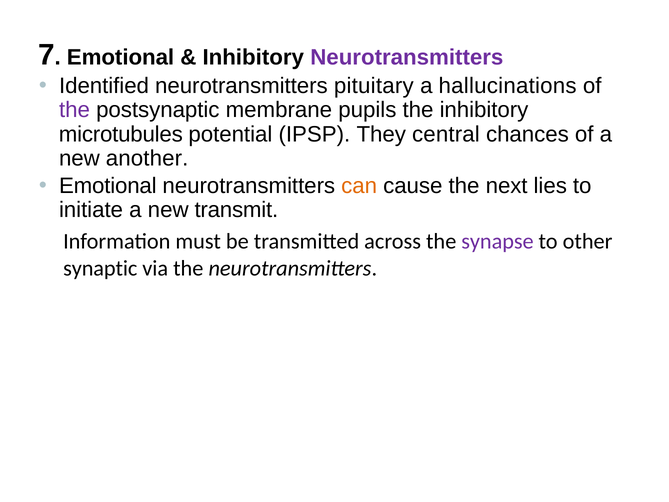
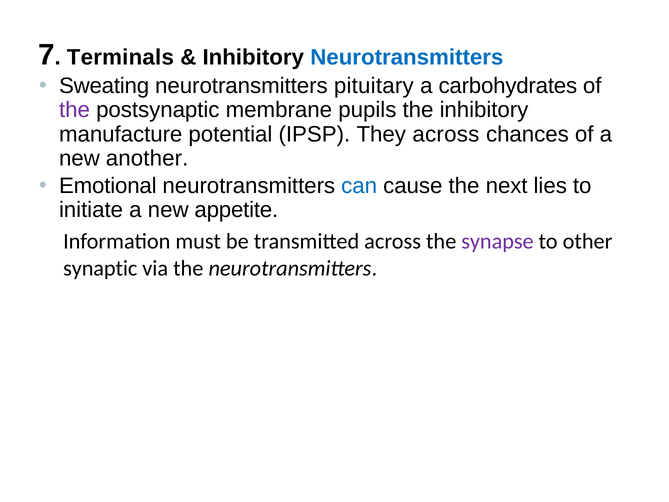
Emotional: Emotional -> Terminals (120, 57)
Neurotransmitters colour: purple -> blue (407, 57)
Identified: Identified -> Sweating (104, 86)
hallucinations: hallucinations -> carbohydrates (508, 86)
microtubules: microtubules -> manufacture (121, 134)
They central: central -> across (446, 134)
can colour: orange -> blue (359, 186)
transmit: transmit -> appetite (236, 210)
